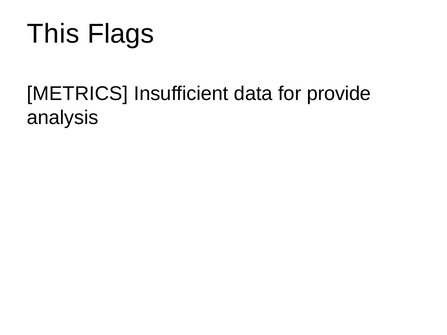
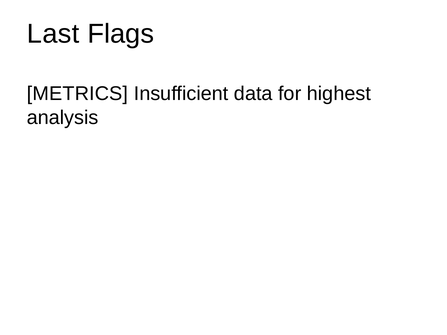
This: This -> Last (53, 34)
provide: provide -> highest (339, 94)
